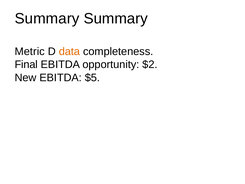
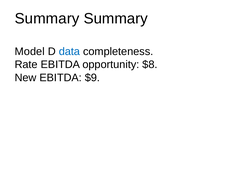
Metric: Metric -> Model (30, 51)
data colour: orange -> blue (69, 51)
Final: Final -> Rate (26, 64)
$2: $2 -> $8 (150, 64)
$5: $5 -> $9 (92, 78)
